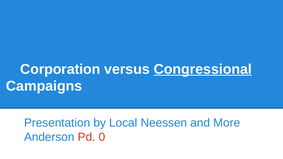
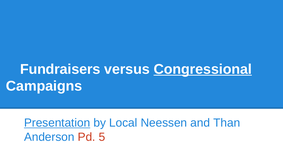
Corporation: Corporation -> Fundraisers (60, 69)
Presentation underline: none -> present (57, 123)
More: More -> Than (227, 123)
0: 0 -> 5 (102, 137)
